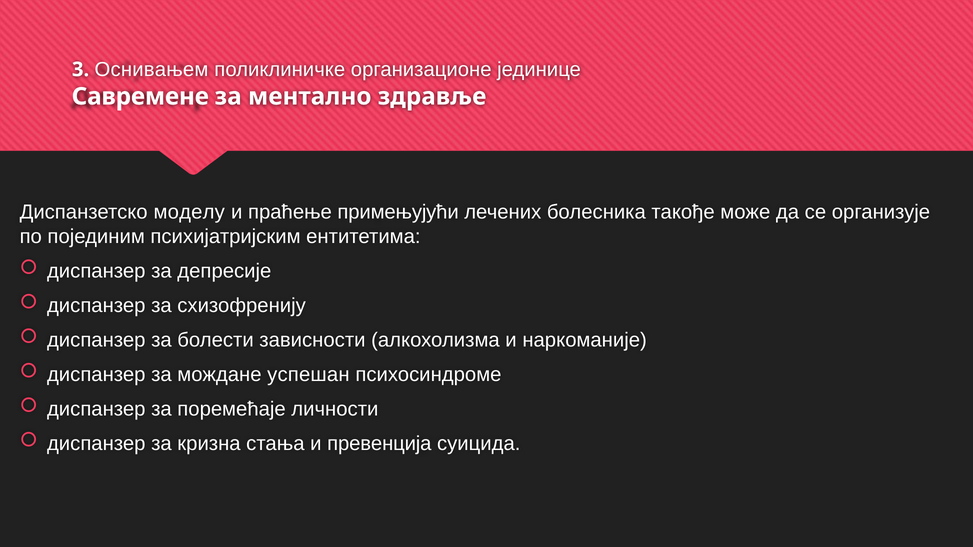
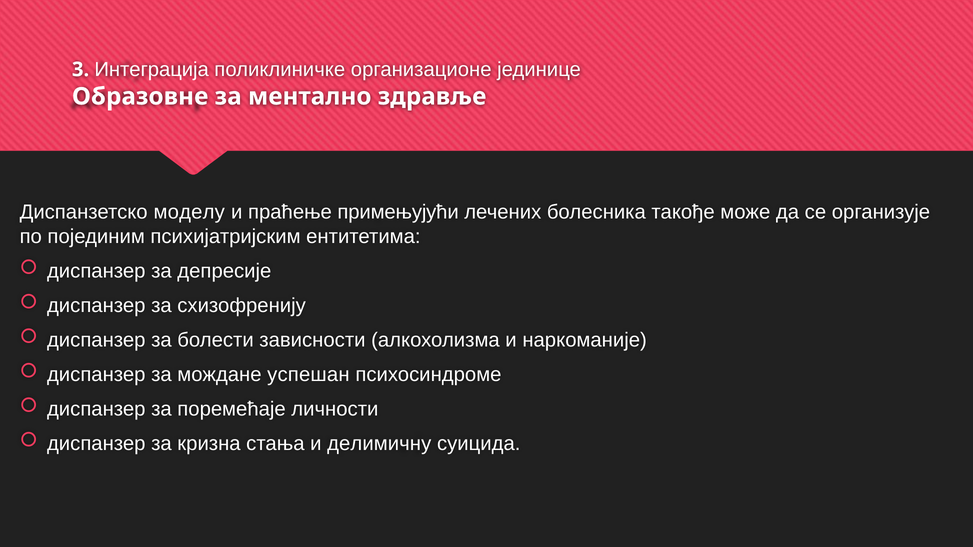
Оснивањем: Оснивањем -> Интеграција (152, 70)
Савремене: Савремене -> Образовне (140, 97)
превенција: превенција -> делимичну (379, 444)
